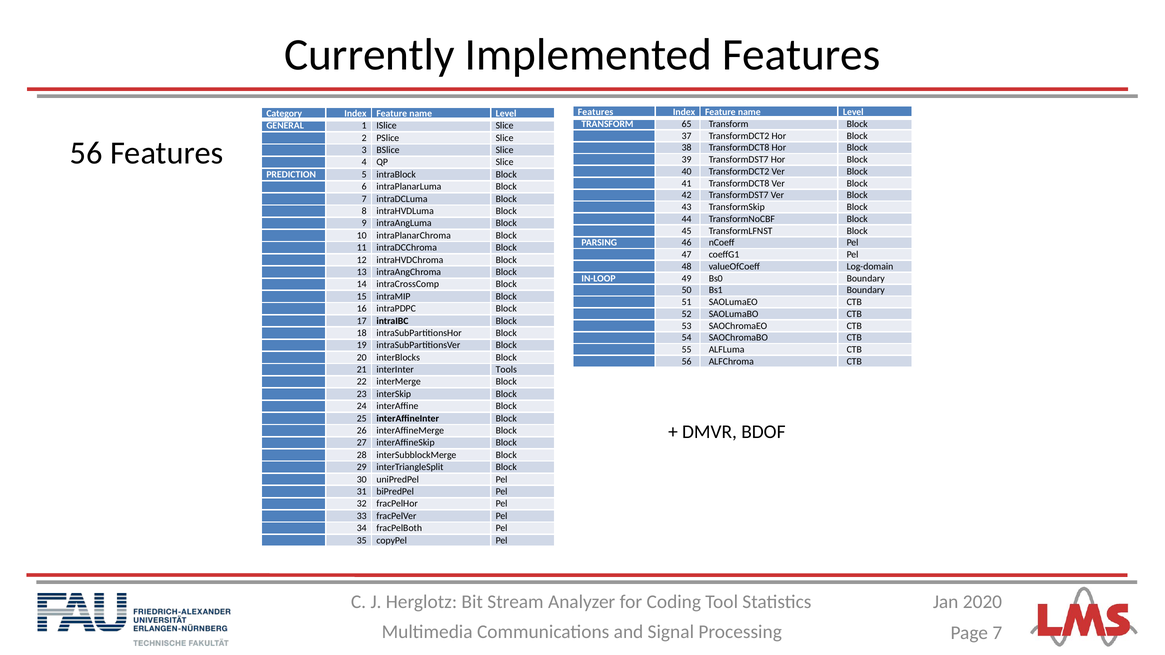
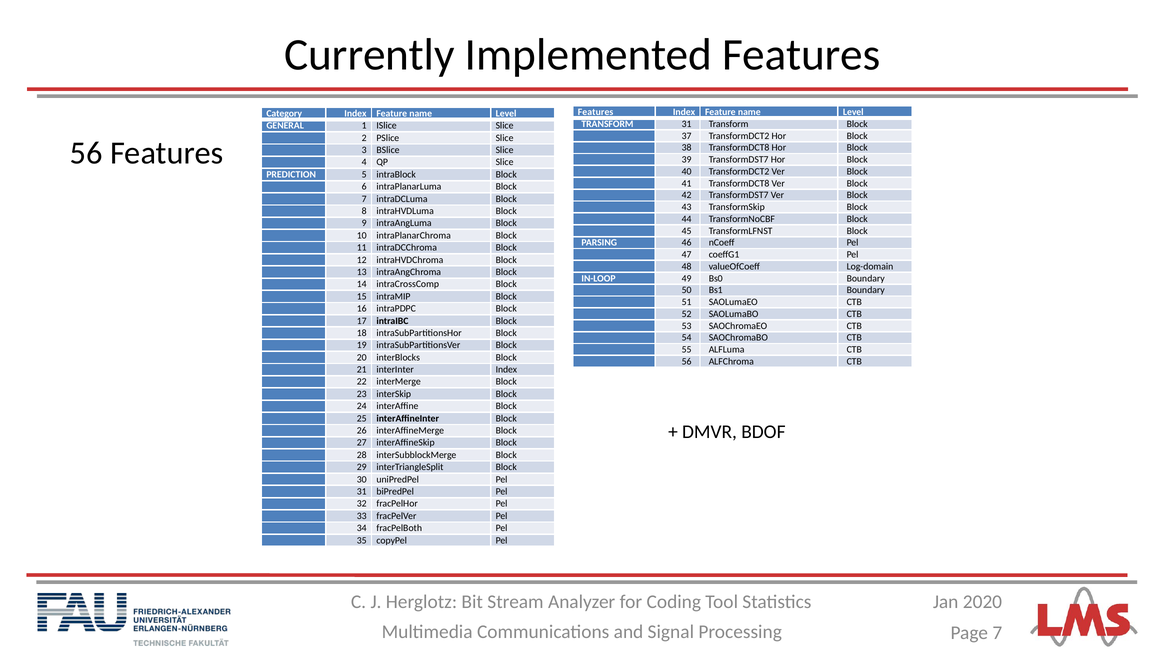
TRANSFORM 65: 65 -> 31 (687, 124)
interInter Tools: Tools -> Index (506, 370)
